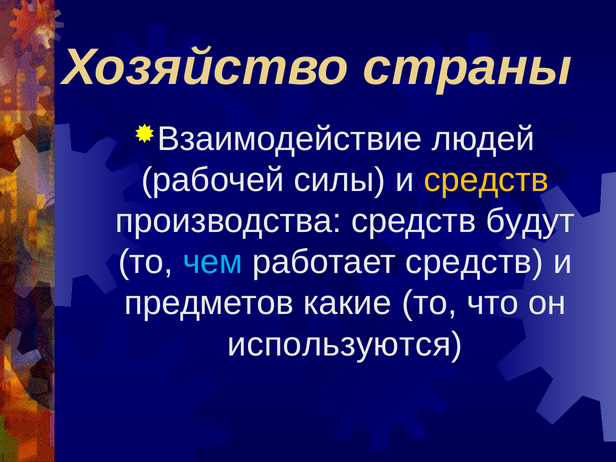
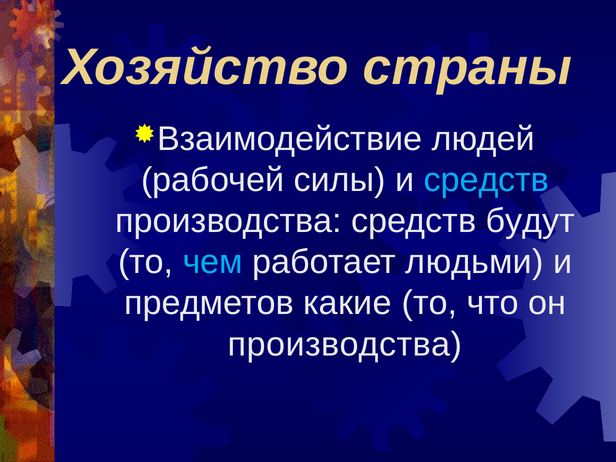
средств colour: yellow -> light blue (486, 180)
работает средств: средств -> людьми (474, 262)
используются: используются -> производства (345, 344)
